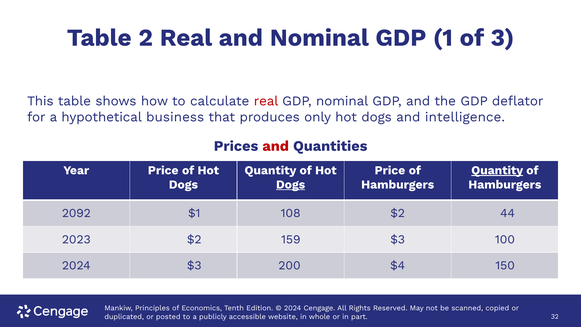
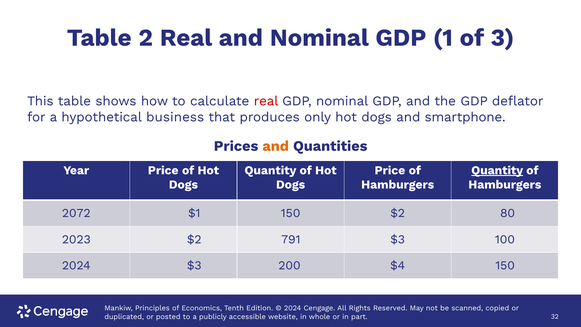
intelligence: intelligence -> smartphone (465, 117)
and colour: red -> orange (276, 146)
Dogs underline: present -> none (291, 184)
2092: 2092 -> 2072 (76, 213)
$1 108: 108 -> 150 (291, 213)
44: 44 -> 80 (508, 213)
159: 159 -> 791 (291, 239)
